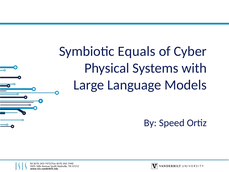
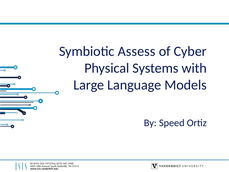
Equals: Equals -> Assess (137, 51)
